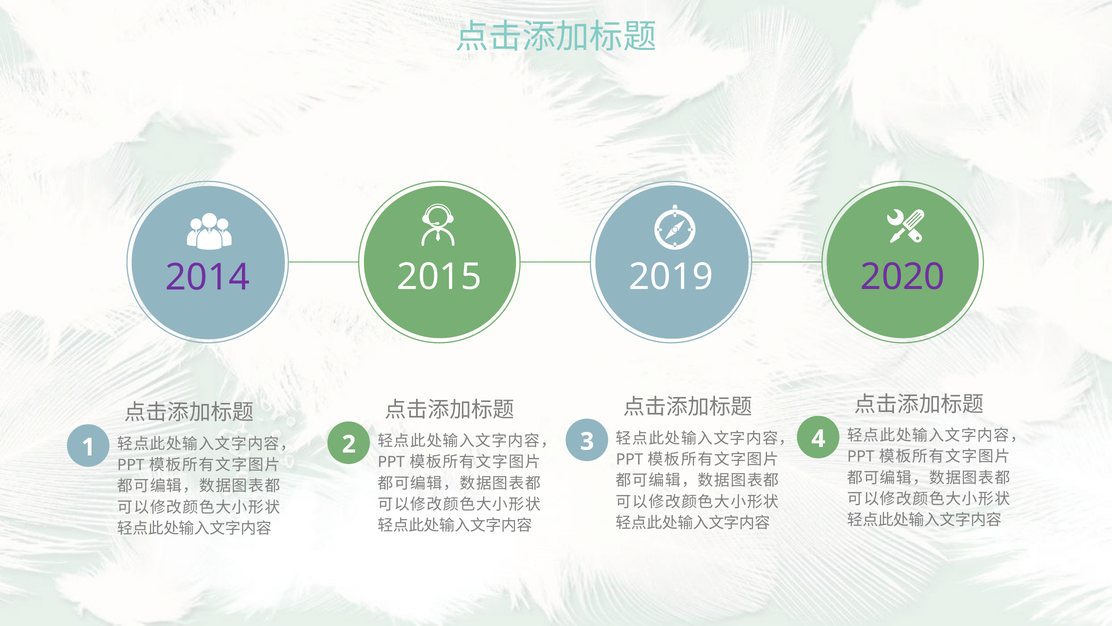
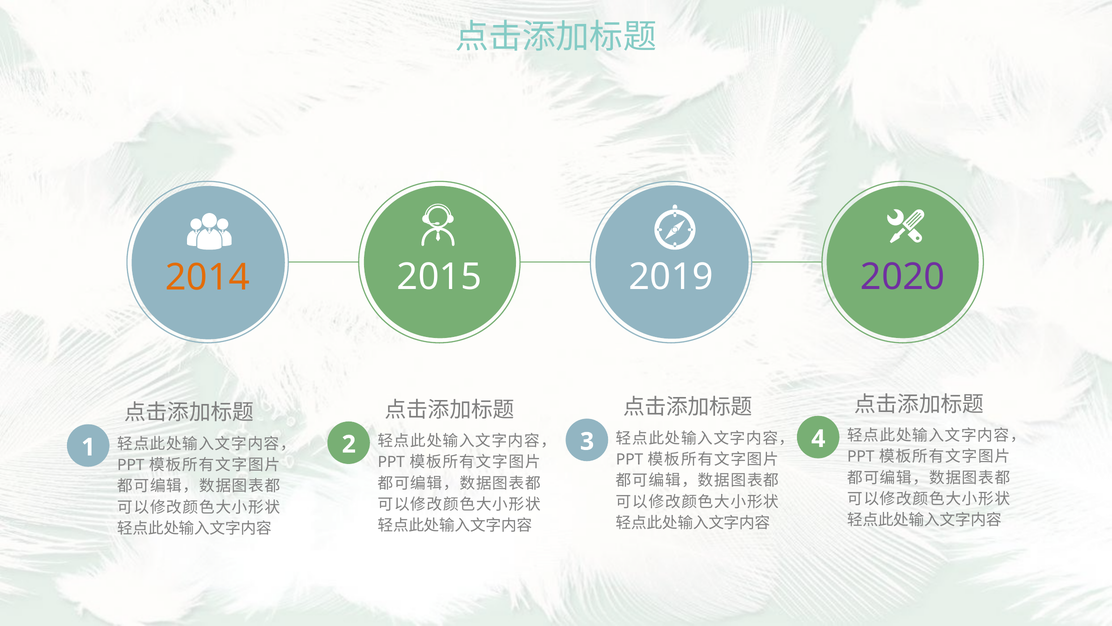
2014 colour: purple -> orange (208, 277)
